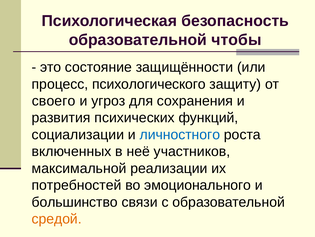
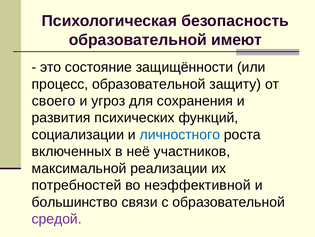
чтобы: чтобы -> имеют (237, 40)
процесс психологического: психологического -> образовательной (149, 84)
эмоционального: эмоционального -> неэффективной (198, 185)
средой colour: orange -> purple (57, 218)
